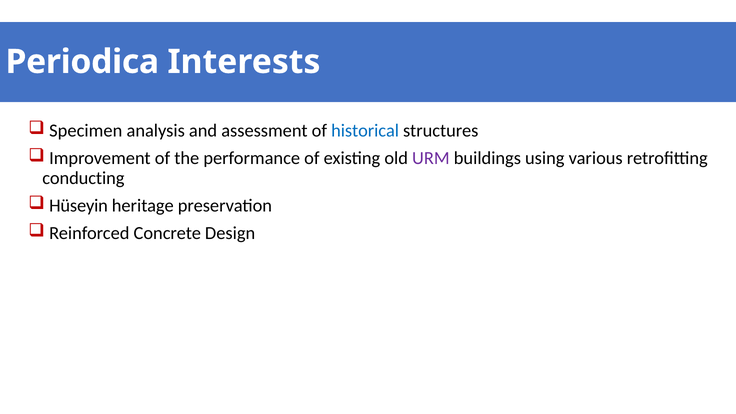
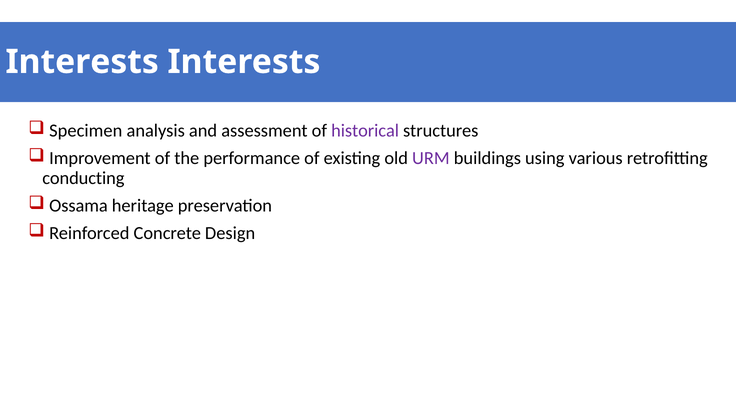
Periodica: Periodica -> Interests (82, 62)
historical colour: blue -> purple (365, 131)
Hüseyin: Hüseyin -> Ossama (78, 206)
